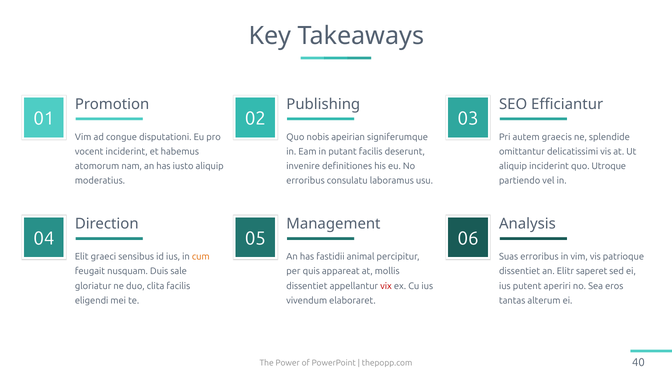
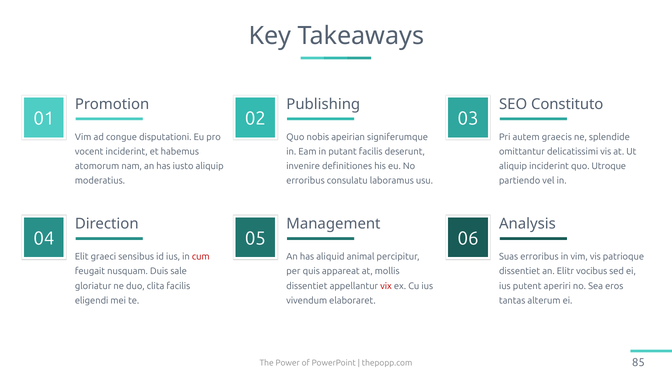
Efficiantur: Efficiantur -> Constituto (567, 104)
cum colour: orange -> red (201, 257)
fastidii: fastidii -> aliquid (330, 257)
saperet: saperet -> vocibus (592, 271)
40: 40 -> 85 (638, 363)
